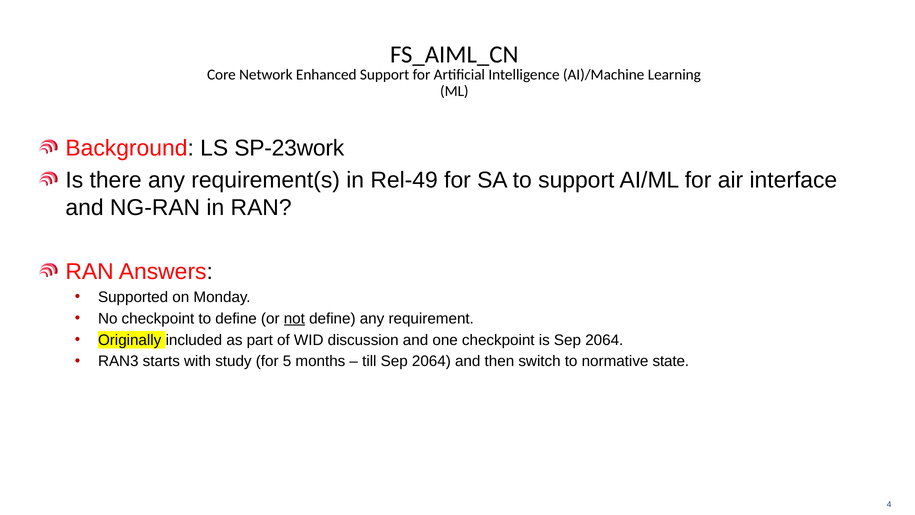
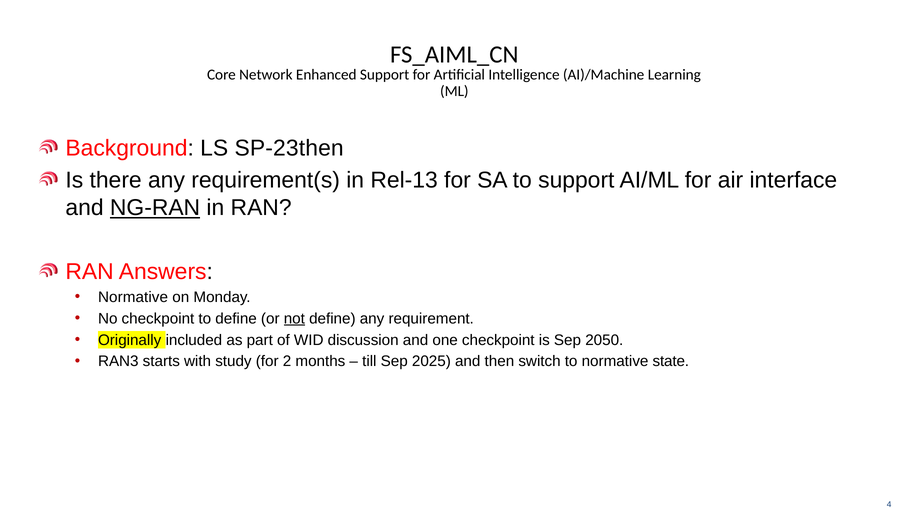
SP-23work: SP-23work -> SP-23then (289, 148)
Rel-49: Rel-49 -> Rel-13 (404, 180)
NG-RAN underline: none -> present (155, 208)
Supported: Supported -> Normative (133, 297)
is Sep 2064: 2064 -> 2050 (604, 340)
5: 5 -> 2 (287, 361)
till Sep 2064: 2064 -> 2025 (431, 361)
